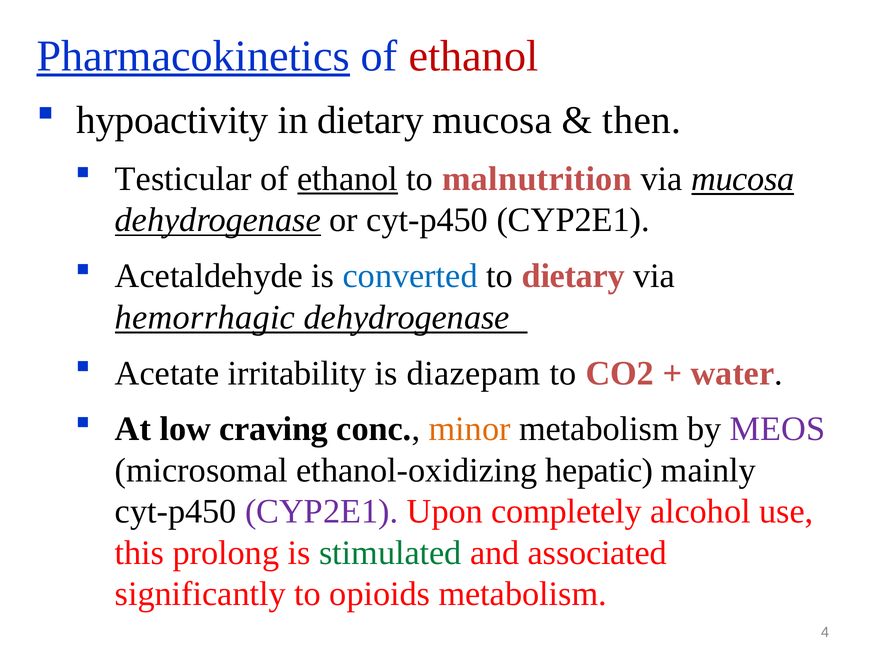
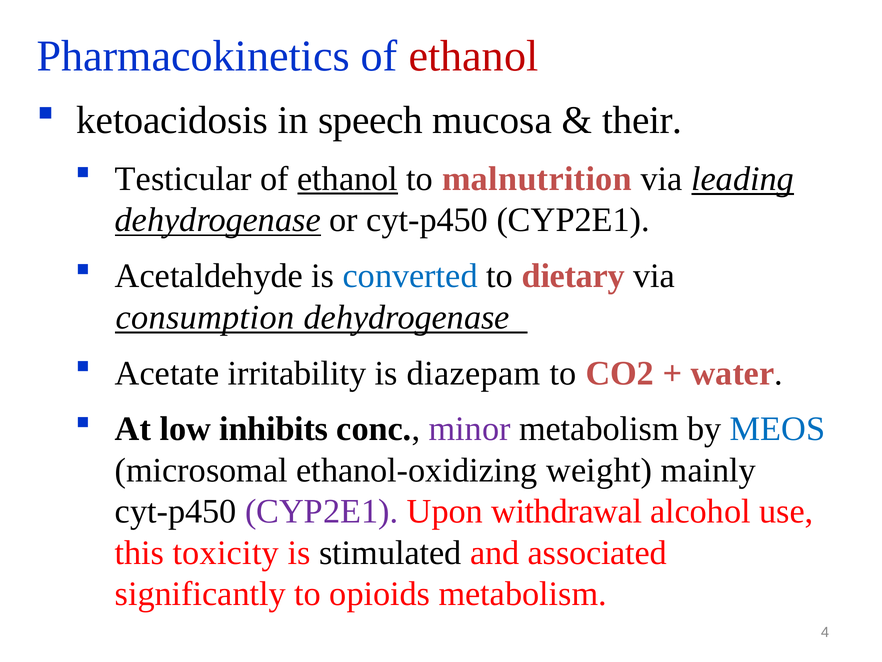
Pharmacokinetics underline: present -> none (193, 56)
hypoactivity: hypoactivity -> ketoacidosis (172, 120)
in dietary: dietary -> speech (370, 120)
then: then -> their (642, 120)
via mucosa: mucosa -> leading (743, 179)
hemorrhagic: hemorrhagic -> consumption (205, 317)
craving: craving -> inhibits (274, 429)
minor colour: orange -> purple (470, 429)
MEOS colour: purple -> blue (778, 429)
hepatic: hepatic -> weight (599, 470)
completely: completely -> withdrawal (567, 511)
prolong: prolong -> toxicity (226, 552)
stimulated colour: green -> black (390, 552)
